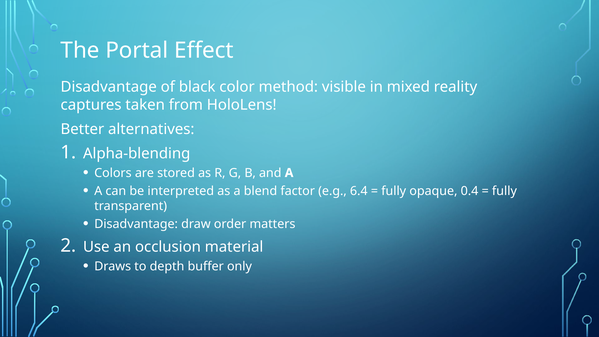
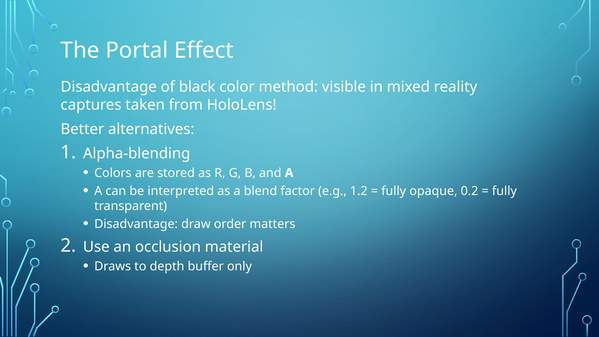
6.4: 6.4 -> 1.2 (359, 191)
0.4: 0.4 -> 0.2 (470, 191)
